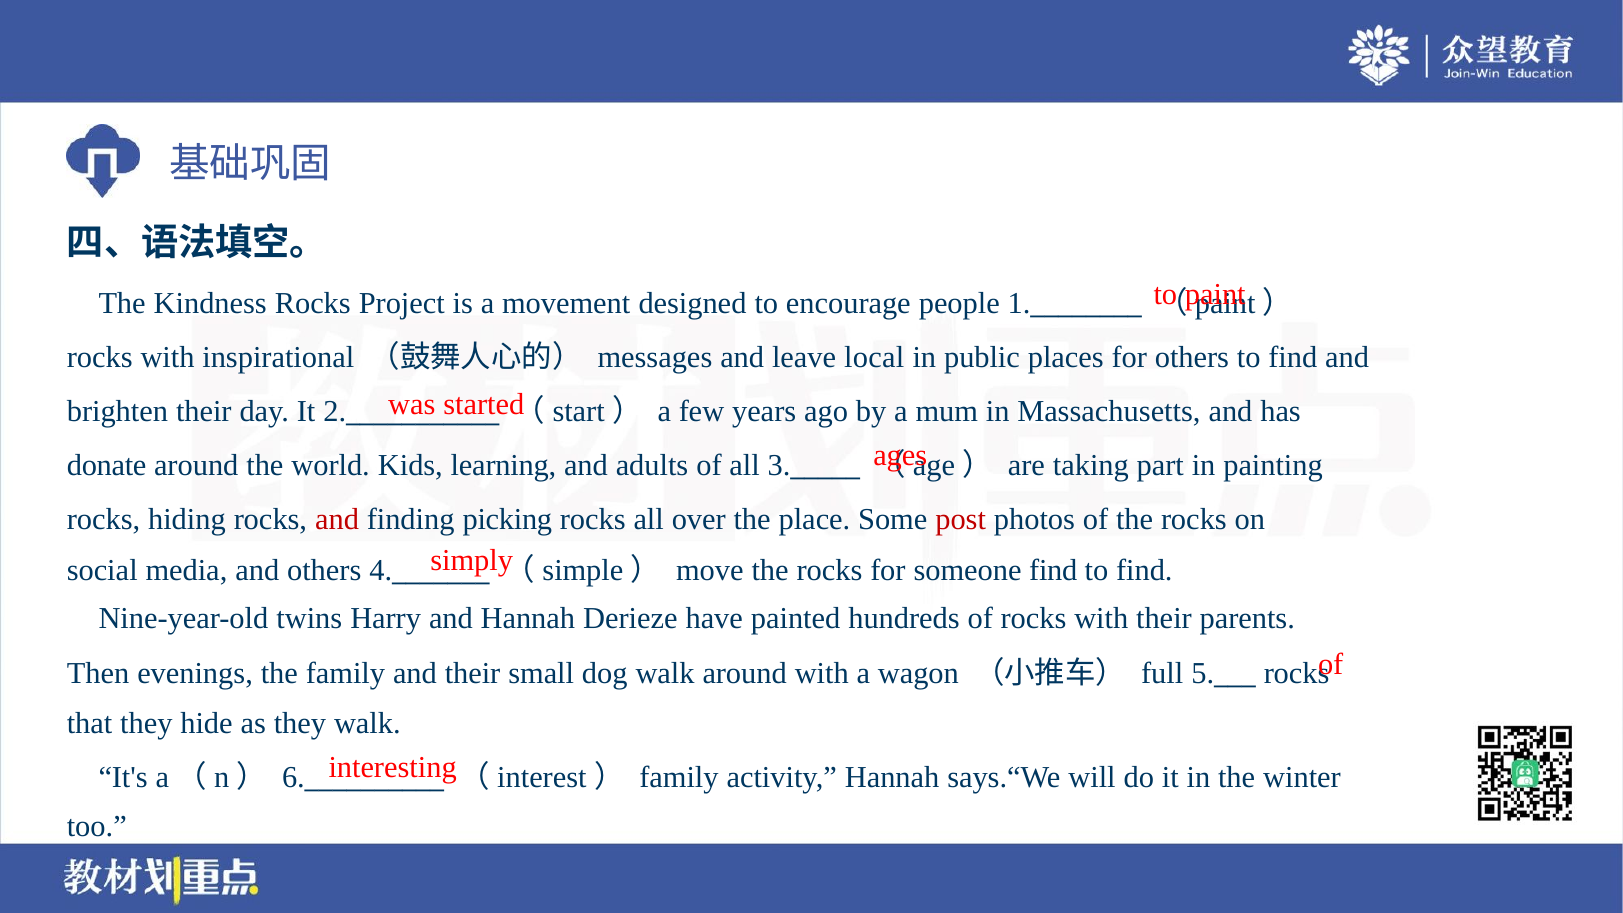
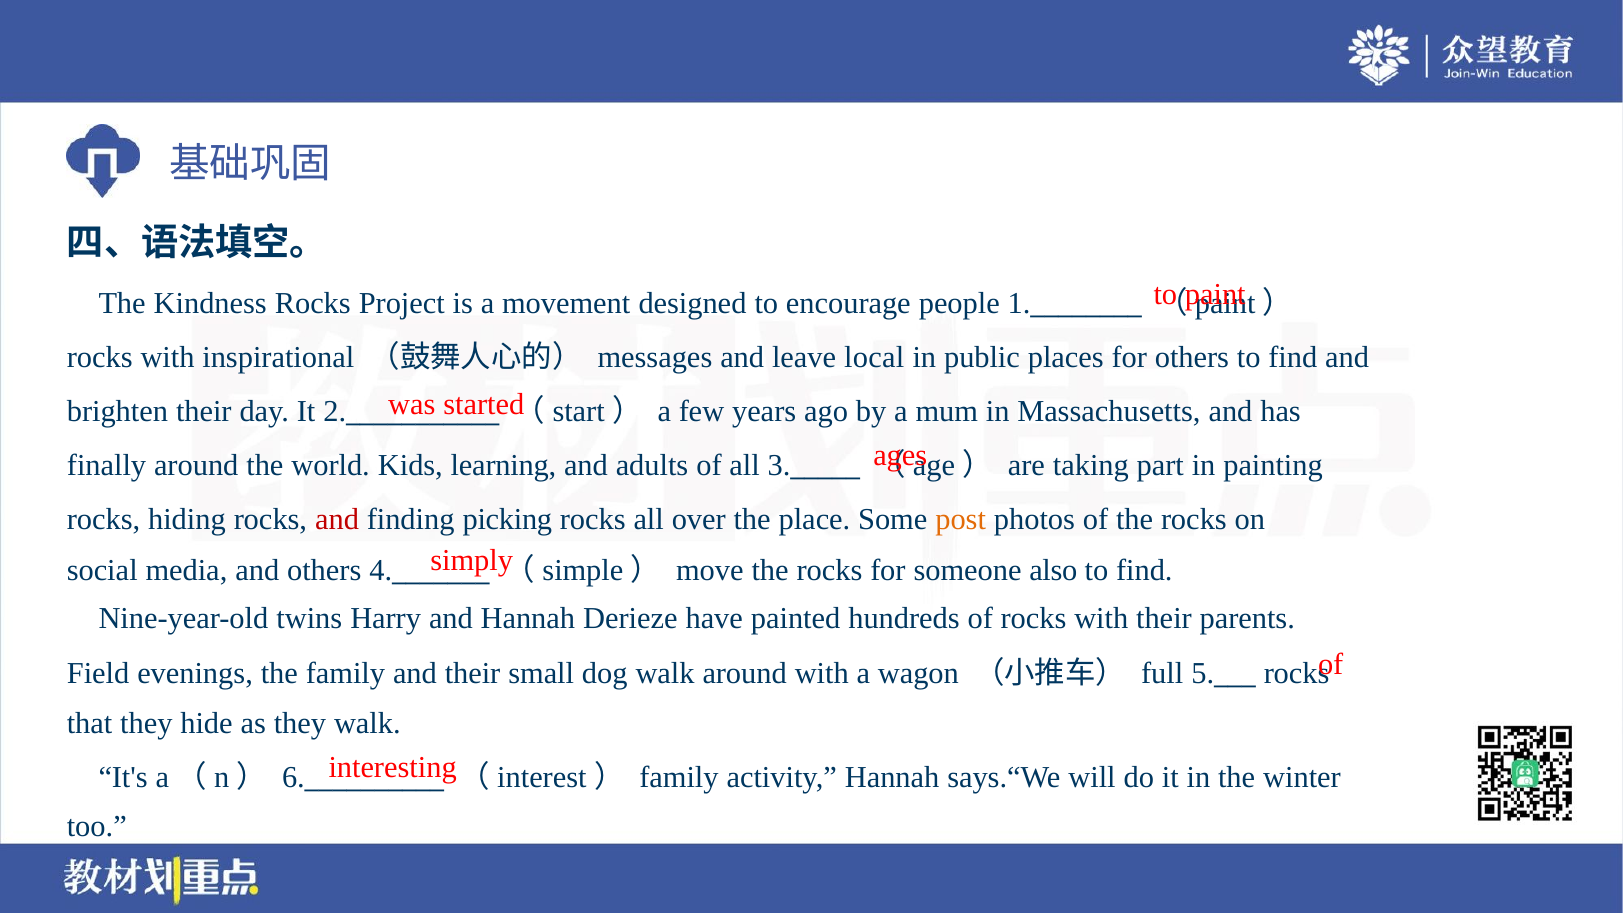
donate: donate -> finally (107, 465)
post colour: red -> orange (961, 520)
someone find: find -> also (1053, 570)
Then: Then -> Field (98, 673)
